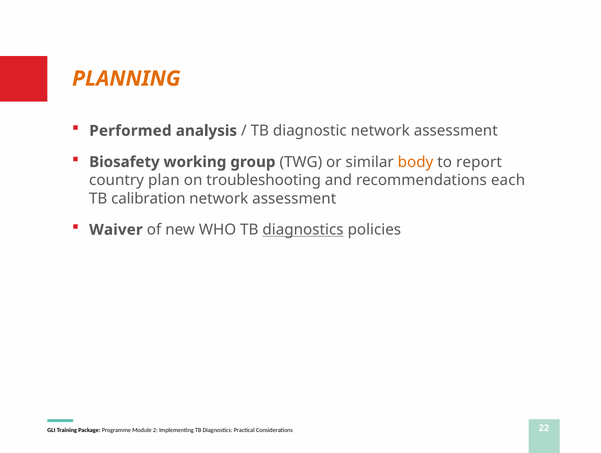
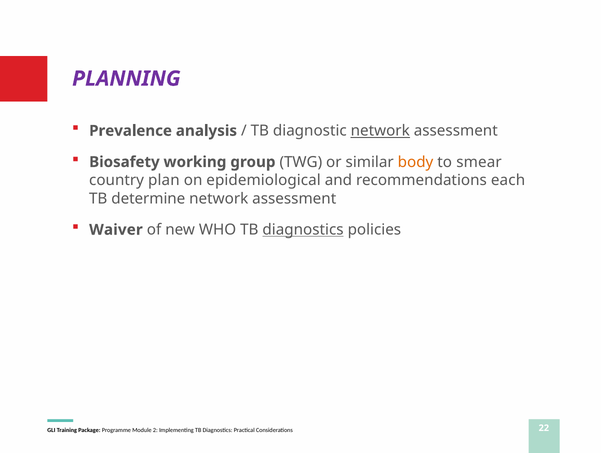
PLANNING colour: orange -> purple (126, 79)
Performed: Performed -> Prevalence (131, 131)
network underline: none -> present (380, 131)
report: report -> smear (479, 162)
troubleshooting: troubleshooting -> epidemiological (264, 180)
calibration: calibration -> determine (148, 198)
